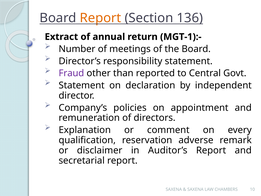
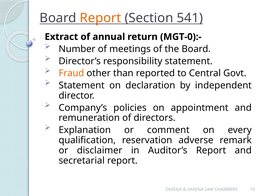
136: 136 -> 541 (190, 18)
MGT-1):-: MGT-1):- -> MGT-0):- (181, 37)
Fraud colour: purple -> orange (71, 73)
